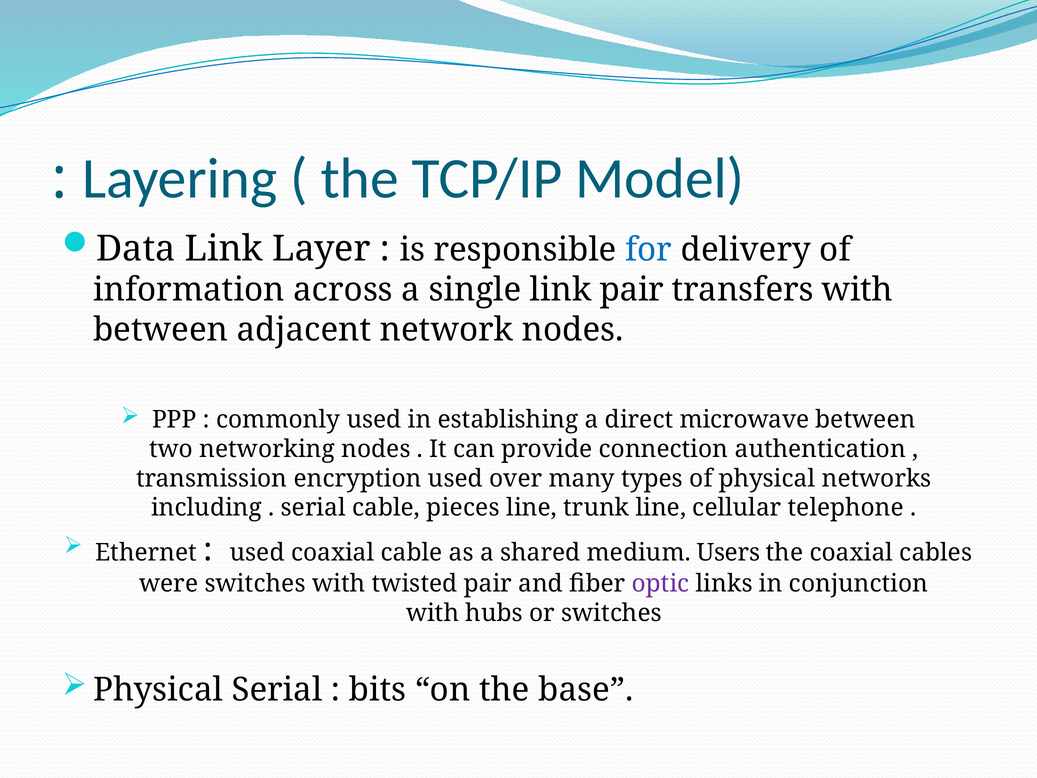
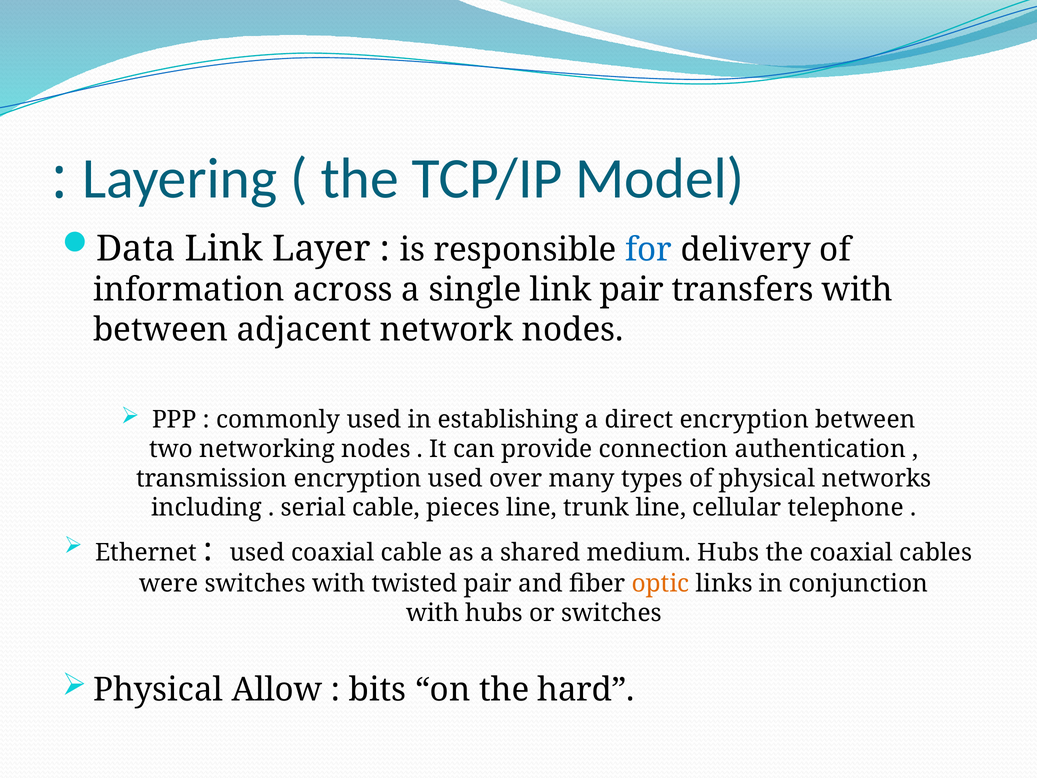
direct microwave: microwave -> encryption (744, 419)
medium Users: Users -> Hubs (728, 553)
optic colour: purple -> orange (661, 584)
Physical Serial: Serial -> Allow (277, 690)
base: base -> hard (586, 690)
